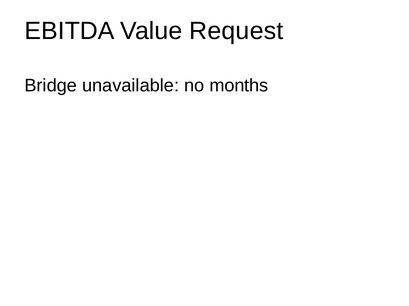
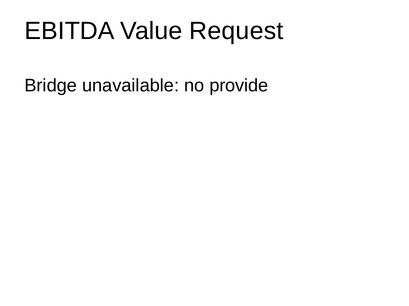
months: months -> provide (239, 86)
